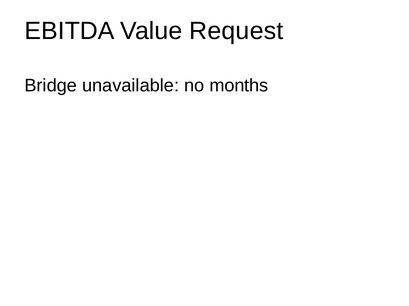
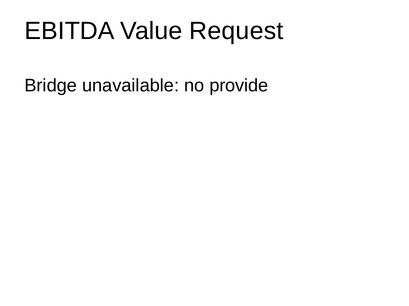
months: months -> provide (239, 86)
